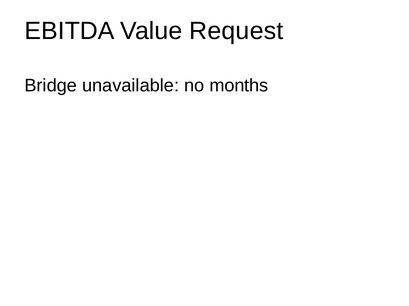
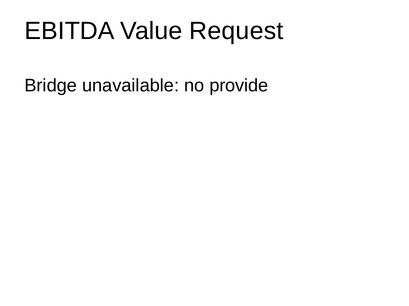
months: months -> provide (239, 86)
